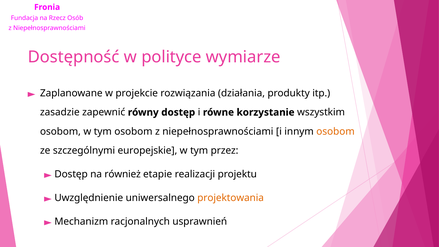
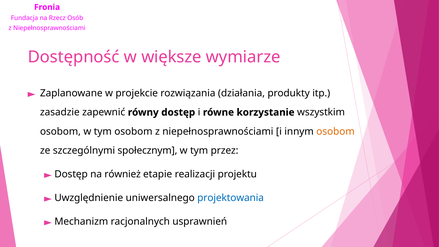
polityce: polityce -> większe (171, 57)
europejskie: europejskie -> społecznym (147, 151)
projektowania colour: orange -> blue (231, 198)
